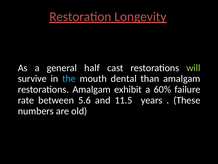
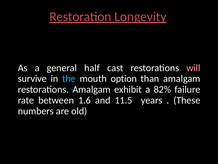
will colour: light green -> pink (193, 68)
dental: dental -> option (124, 78)
60%: 60% -> 82% (162, 89)
5.6: 5.6 -> 1.6 (85, 100)
